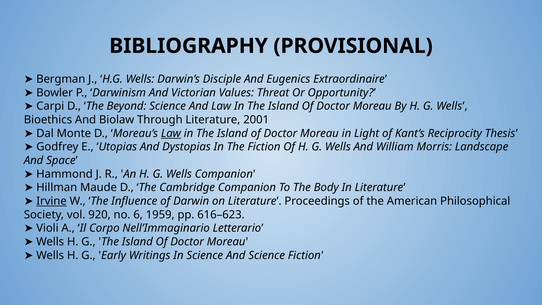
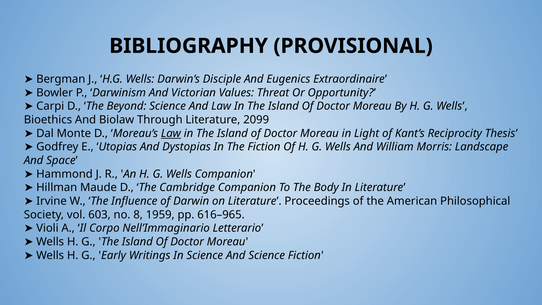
2001: 2001 -> 2099 (256, 120)
Irvine underline: present -> none (52, 201)
920: 920 -> 603 (100, 215)
6: 6 -> 8 (138, 215)
616–623: 616–623 -> 616–965 (221, 215)
